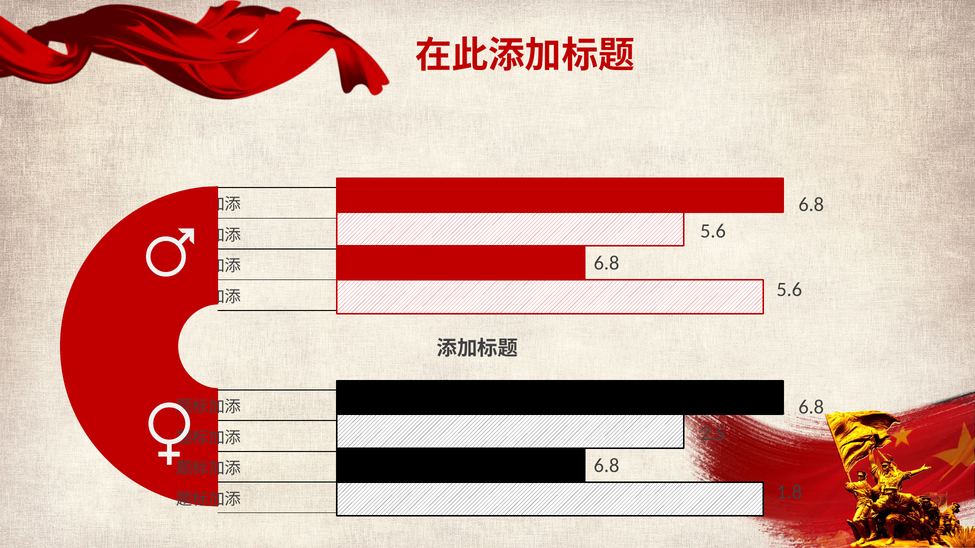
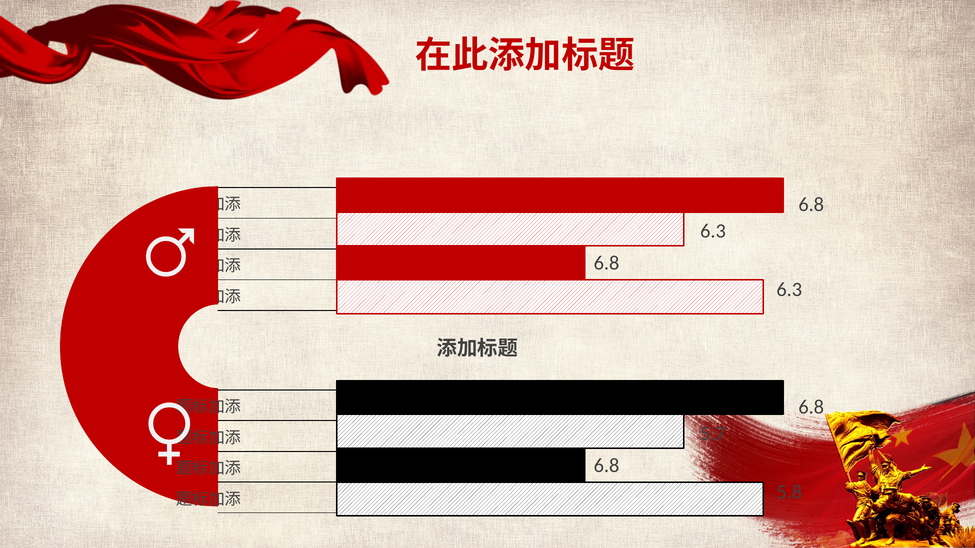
5.6: 5.6 -> 6.3 (713, 231)
5.6: 5.6 -> 6.3 (789, 290)
2.5: 2.5 -> 5.7 (713, 434)
1.8: 1.8 -> 5.8 (789, 492)
